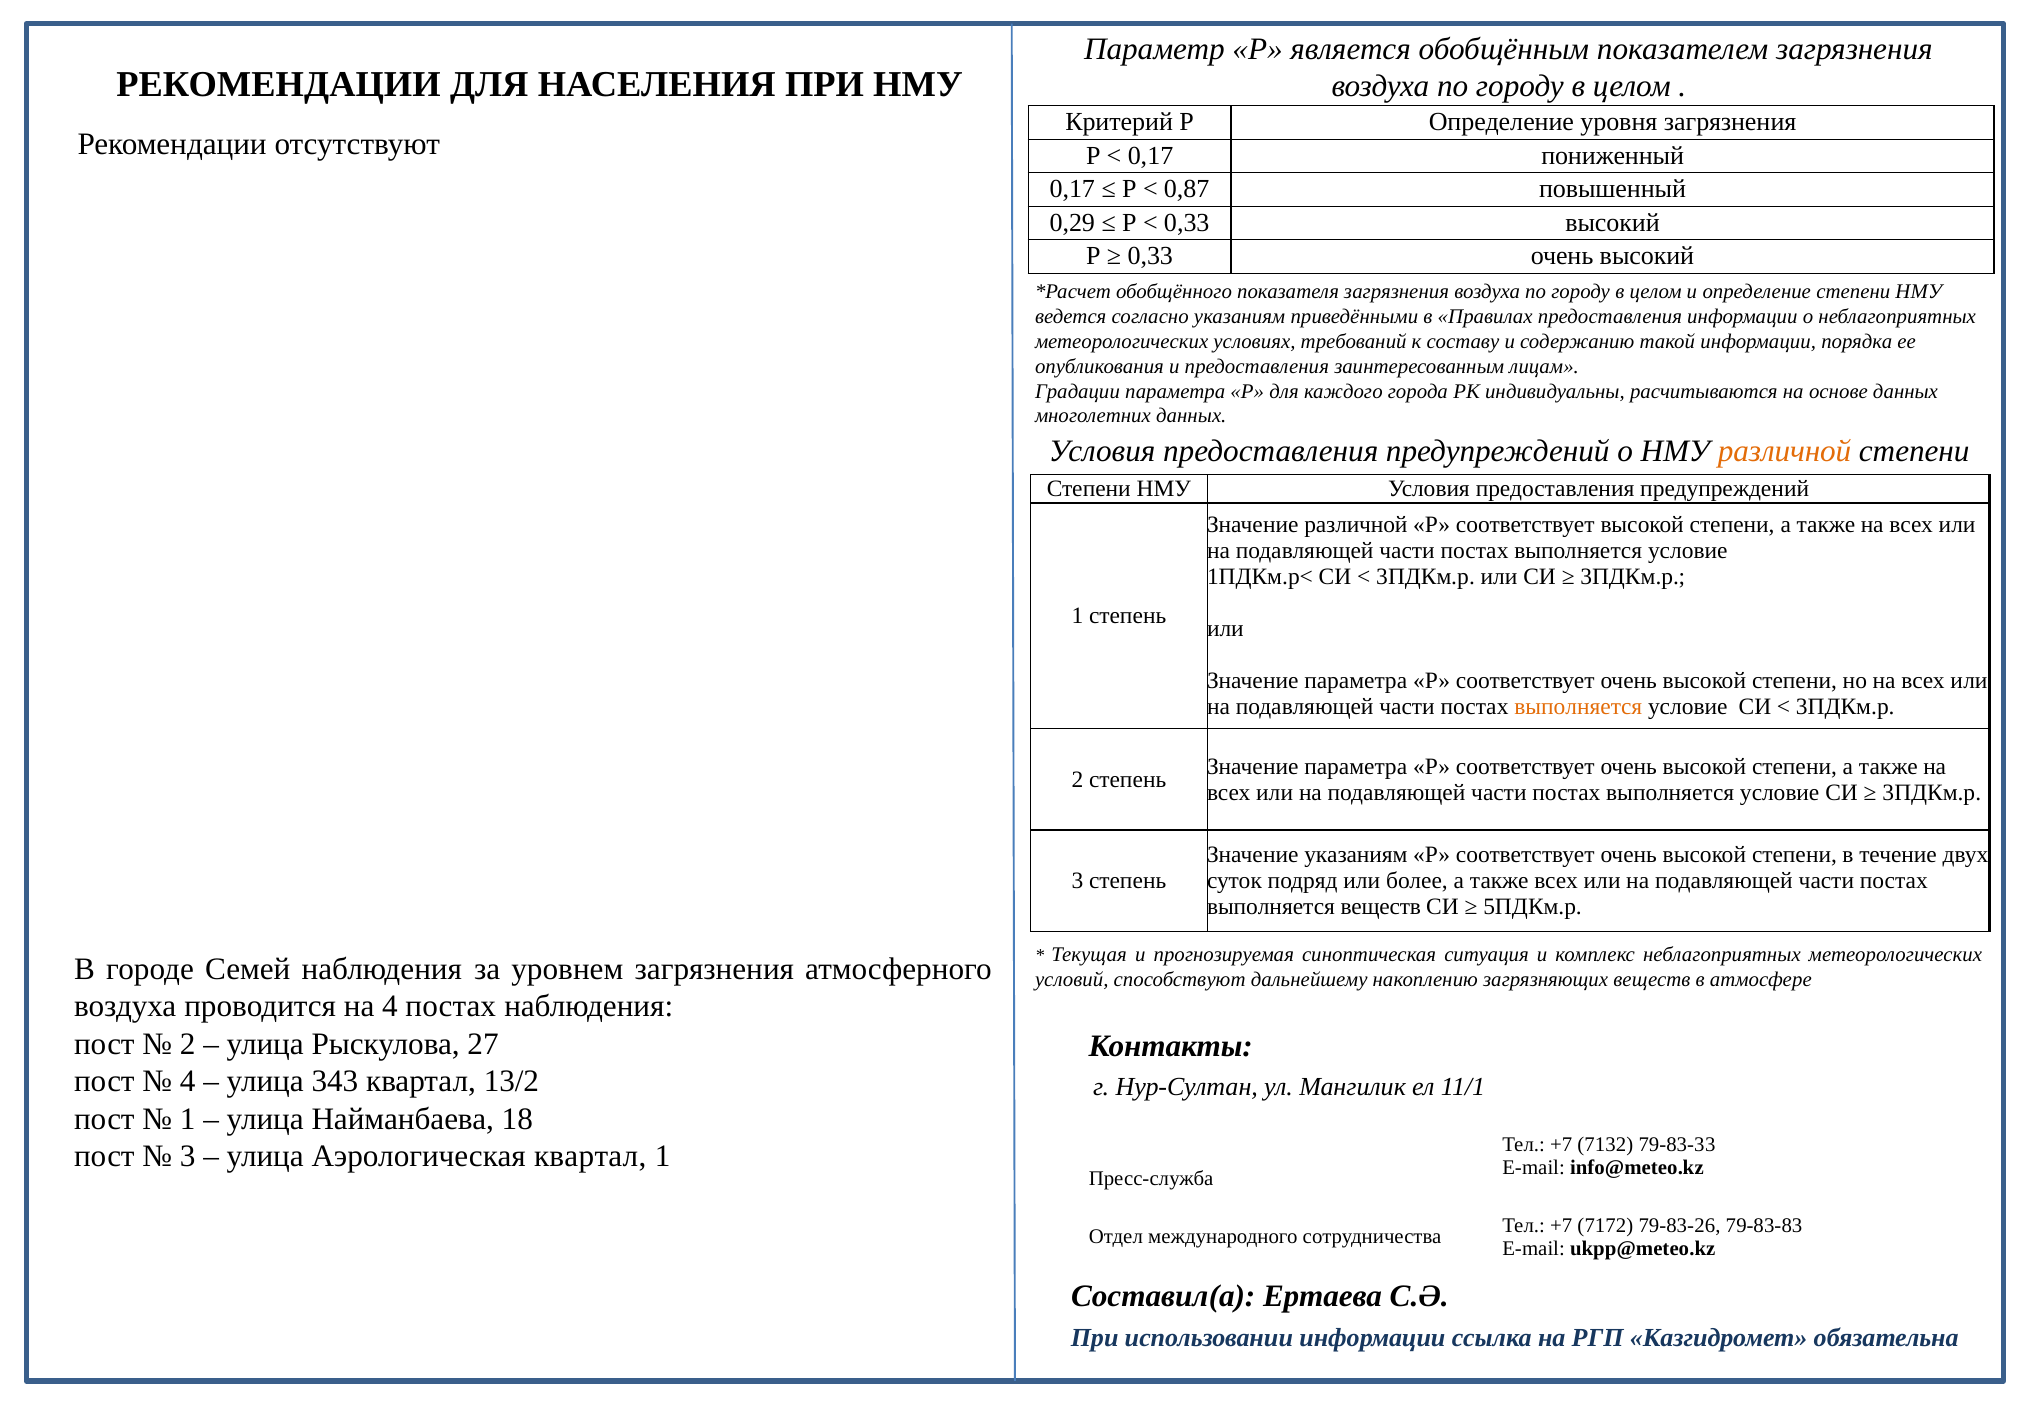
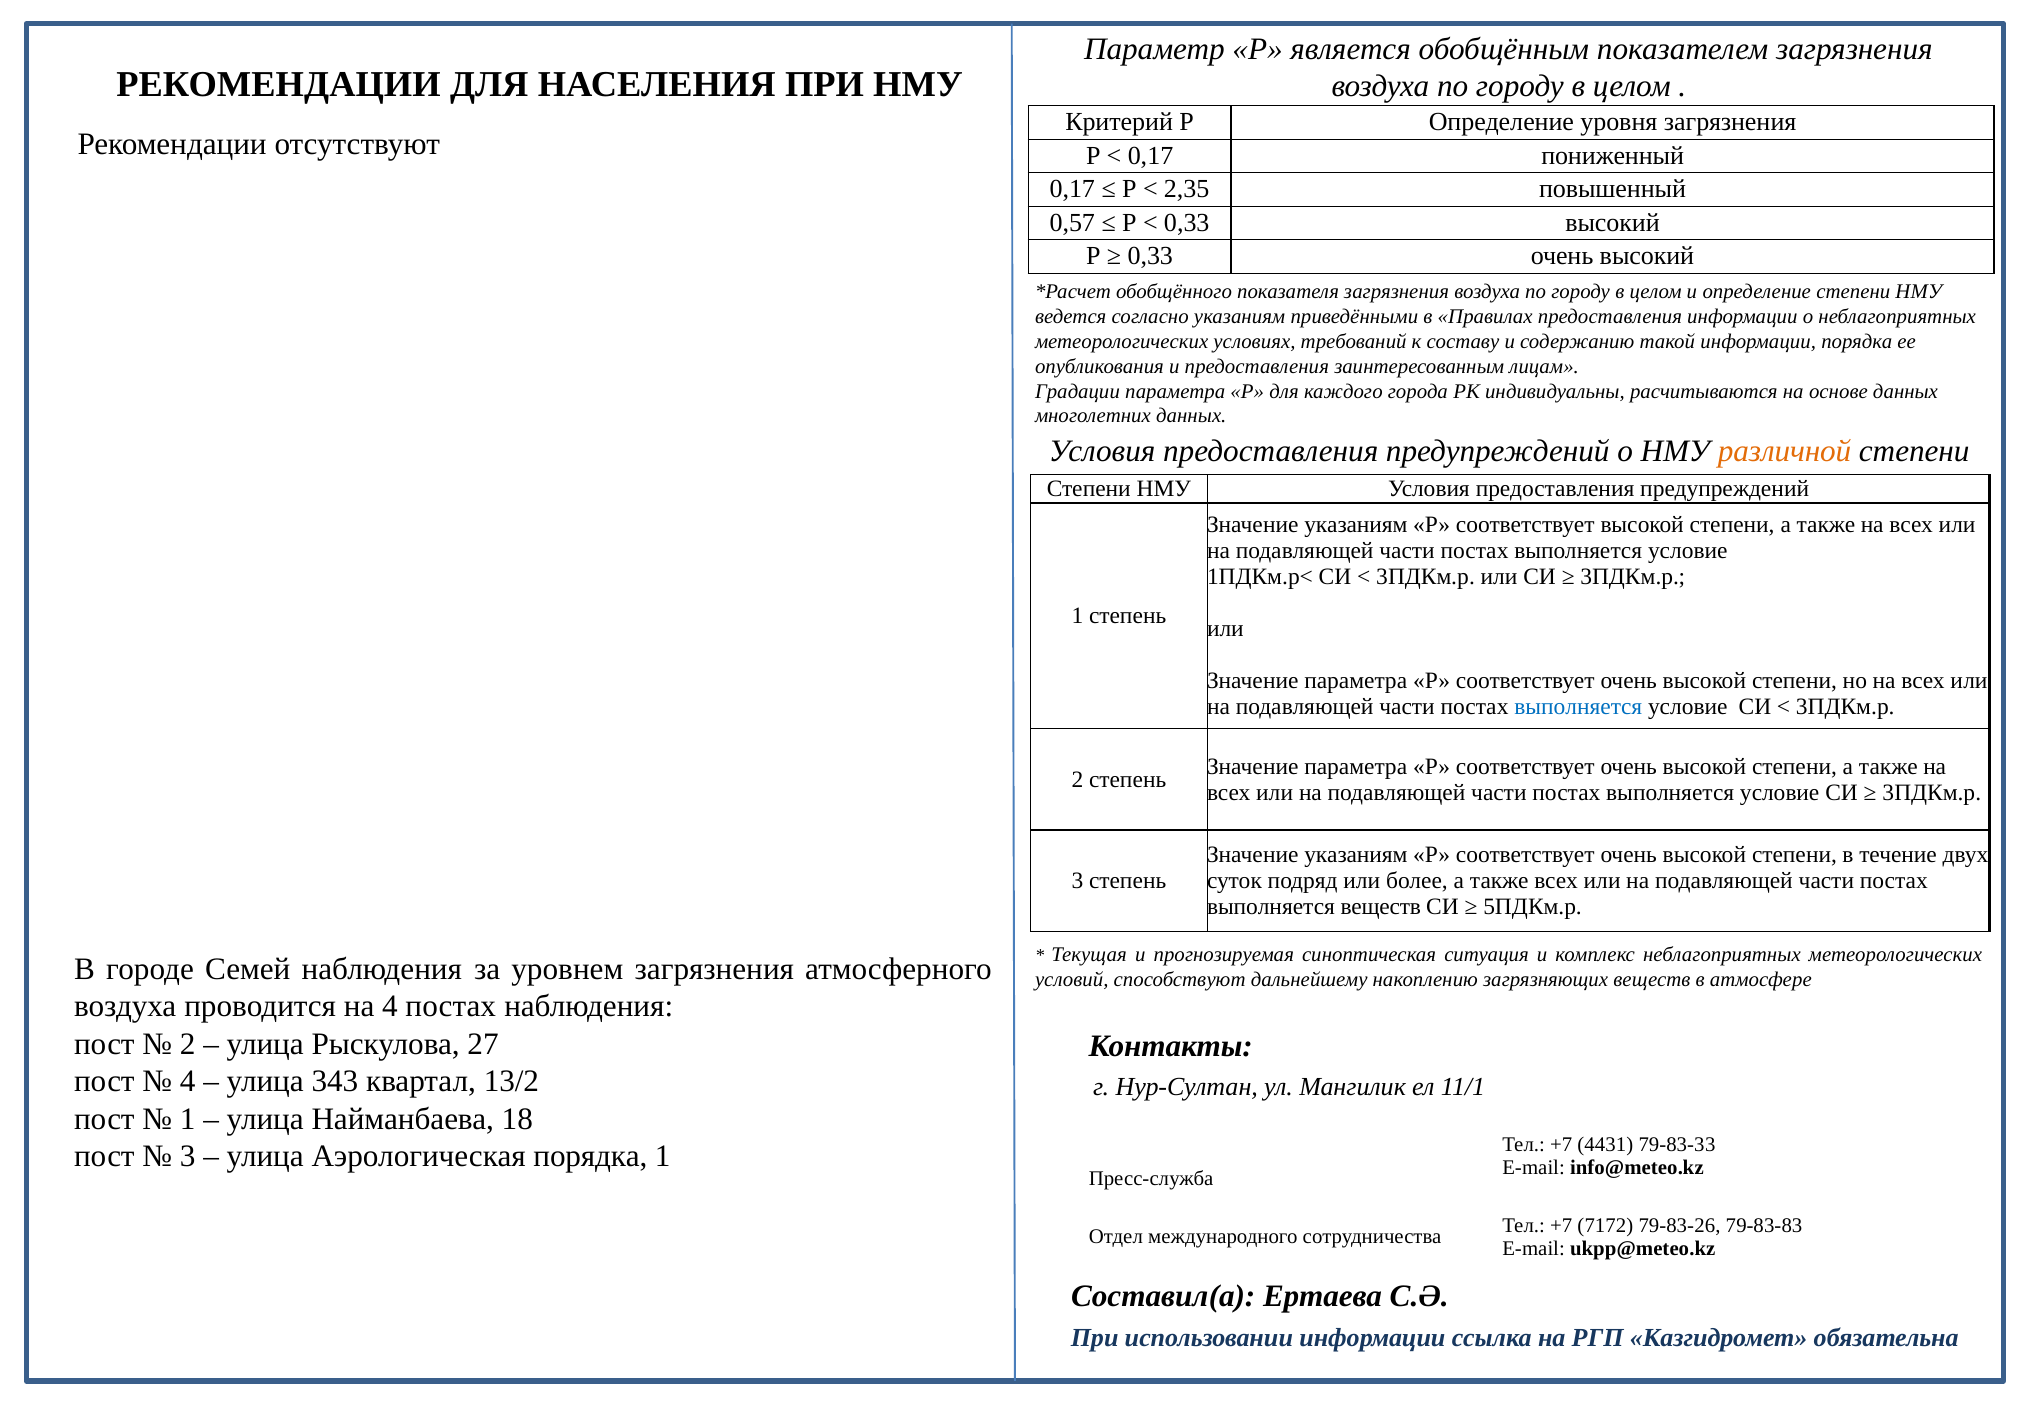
0,87: 0,87 -> 2,35 (1187, 189)
0,29: 0,29 -> 0,57 (1072, 223)
различной: различной -> указаниям (1356, 525)
выполняется colour: orange -> blue (1578, 707)
7132: 7132 -> 4431 (1605, 1145)
Аэрологическая квартал: квартал -> порядка (590, 1157)
